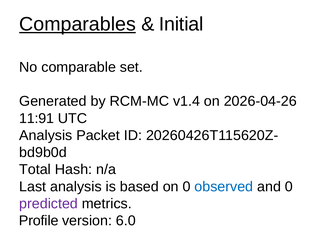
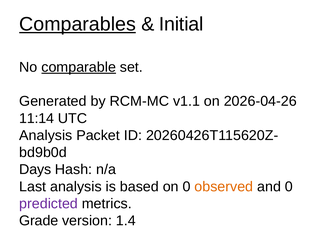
comparable underline: none -> present (79, 67)
v1.4: v1.4 -> v1.1 (187, 102)
11:91: 11:91 -> 11:14 (37, 119)
Total: Total -> Days (35, 170)
observed colour: blue -> orange (224, 187)
Profile: Profile -> Grade (39, 221)
6.0: 6.0 -> 1.4 (126, 221)
